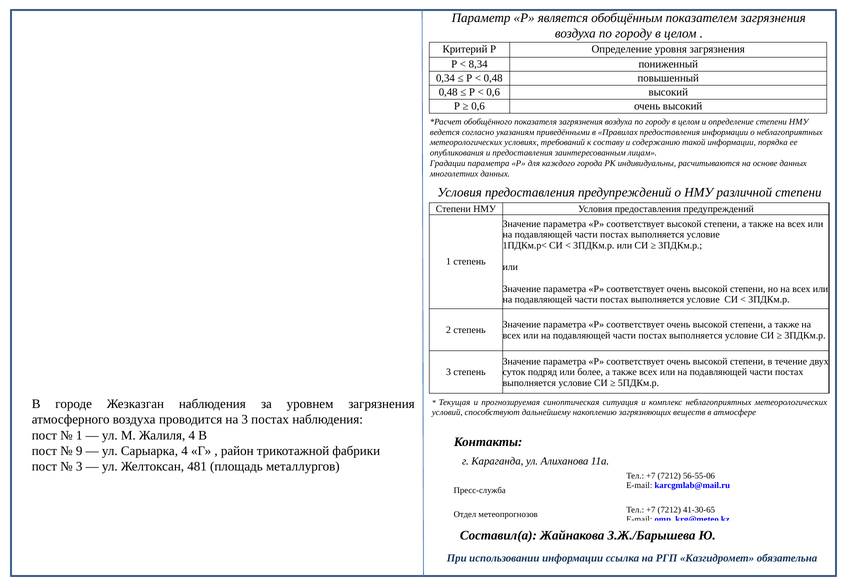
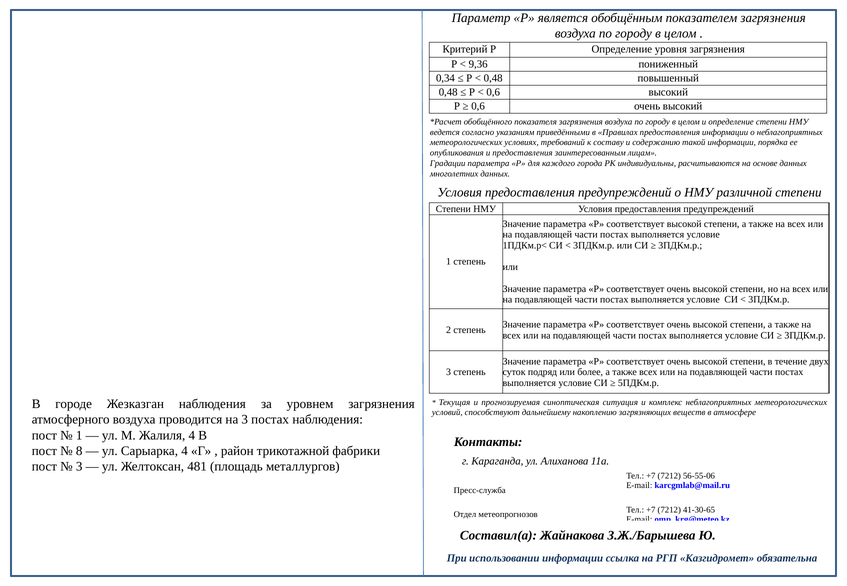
8,34: 8,34 -> 9,36 (478, 64)
9: 9 -> 8 (79, 451)
